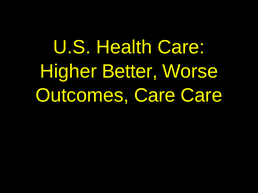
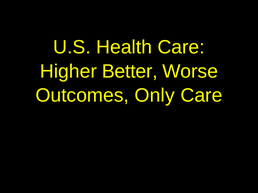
Outcomes Care: Care -> Only (155, 96)
